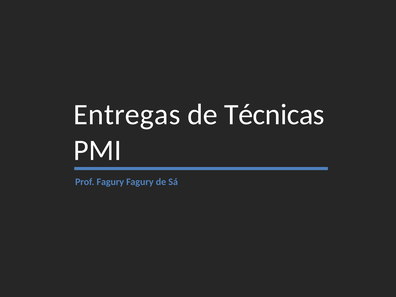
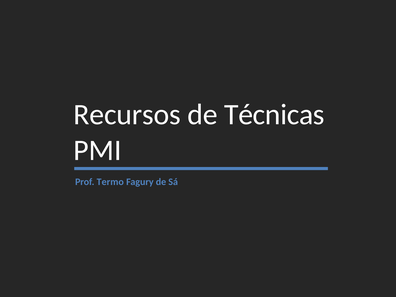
Entregas: Entregas -> Recursos (127, 115)
Prof Fagury: Fagury -> Termo (110, 182)
